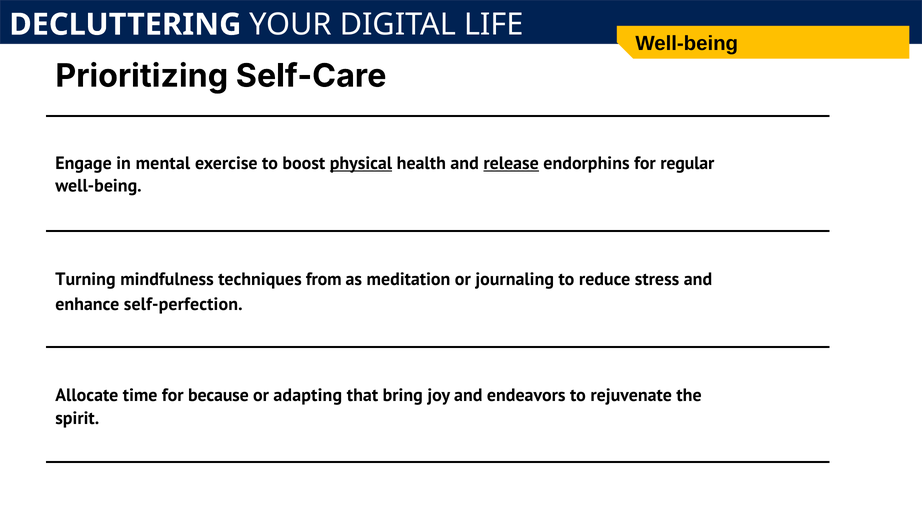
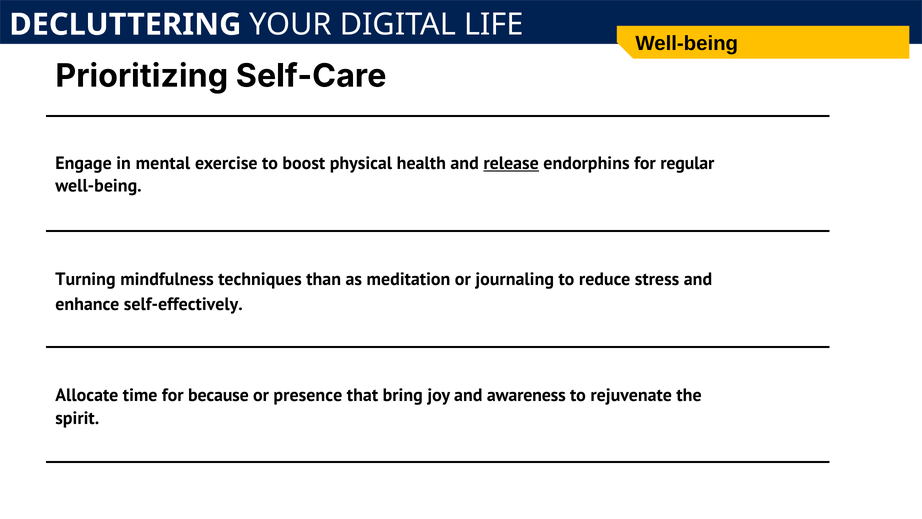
physical underline: present -> none (361, 163)
from: from -> than (324, 279)
self-perfection: self-perfection -> self-effectively (183, 304)
adapting: adapting -> presence (308, 395)
endeavors: endeavors -> awareness (526, 395)
